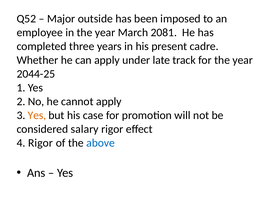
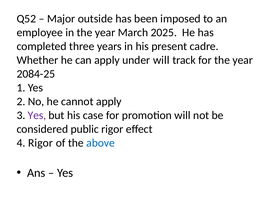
2081: 2081 -> 2025 (164, 33)
under late: late -> will (161, 60)
2044-25: 2044-25 -> 2084-25 (36, 74)
Yes colour: orange -> purple (37, 116)
salary: salary -> public (85, 130)
